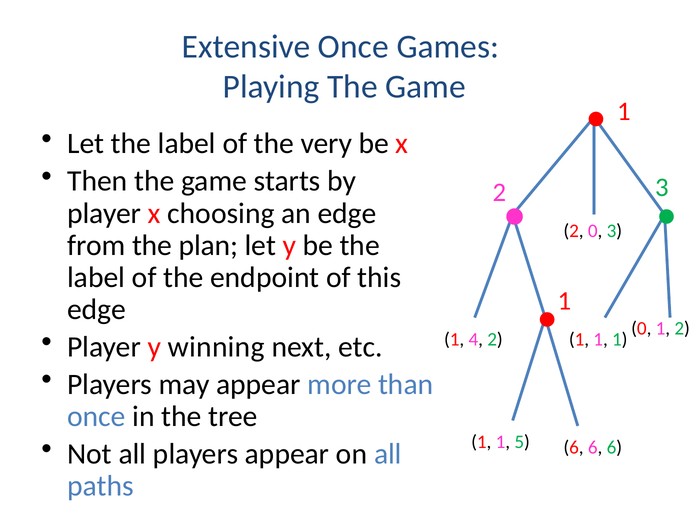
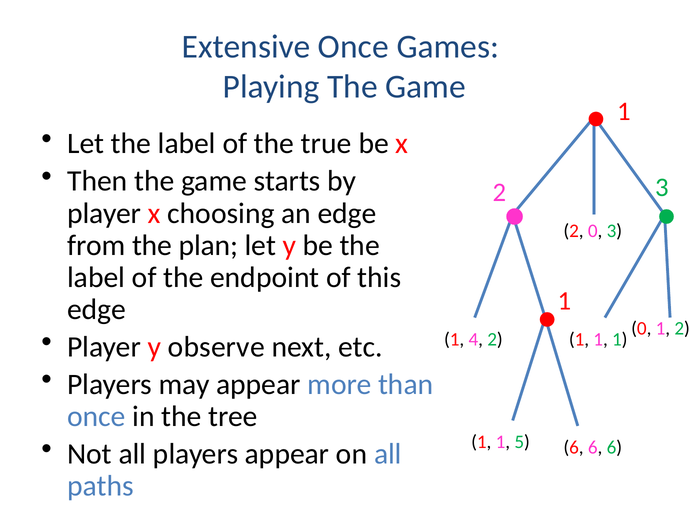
very: very -> true (326, 144)
winning: winning -> observe (216, 347)
